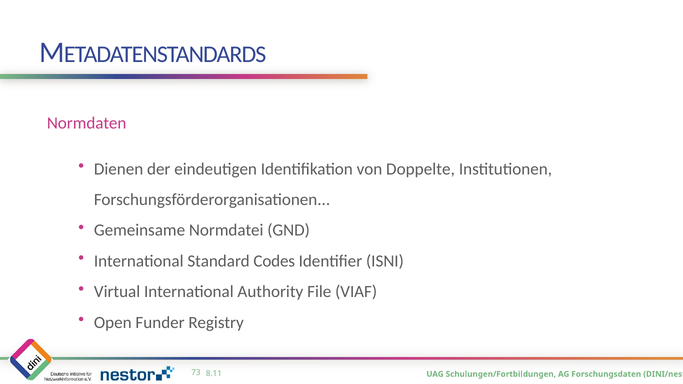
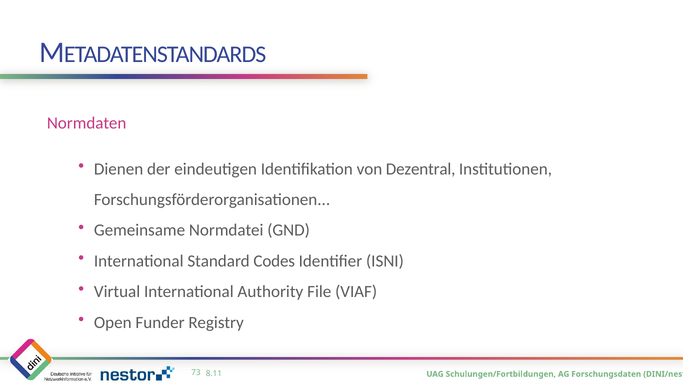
Doppelte: Doppelte -> Dezentral (421, 169)
